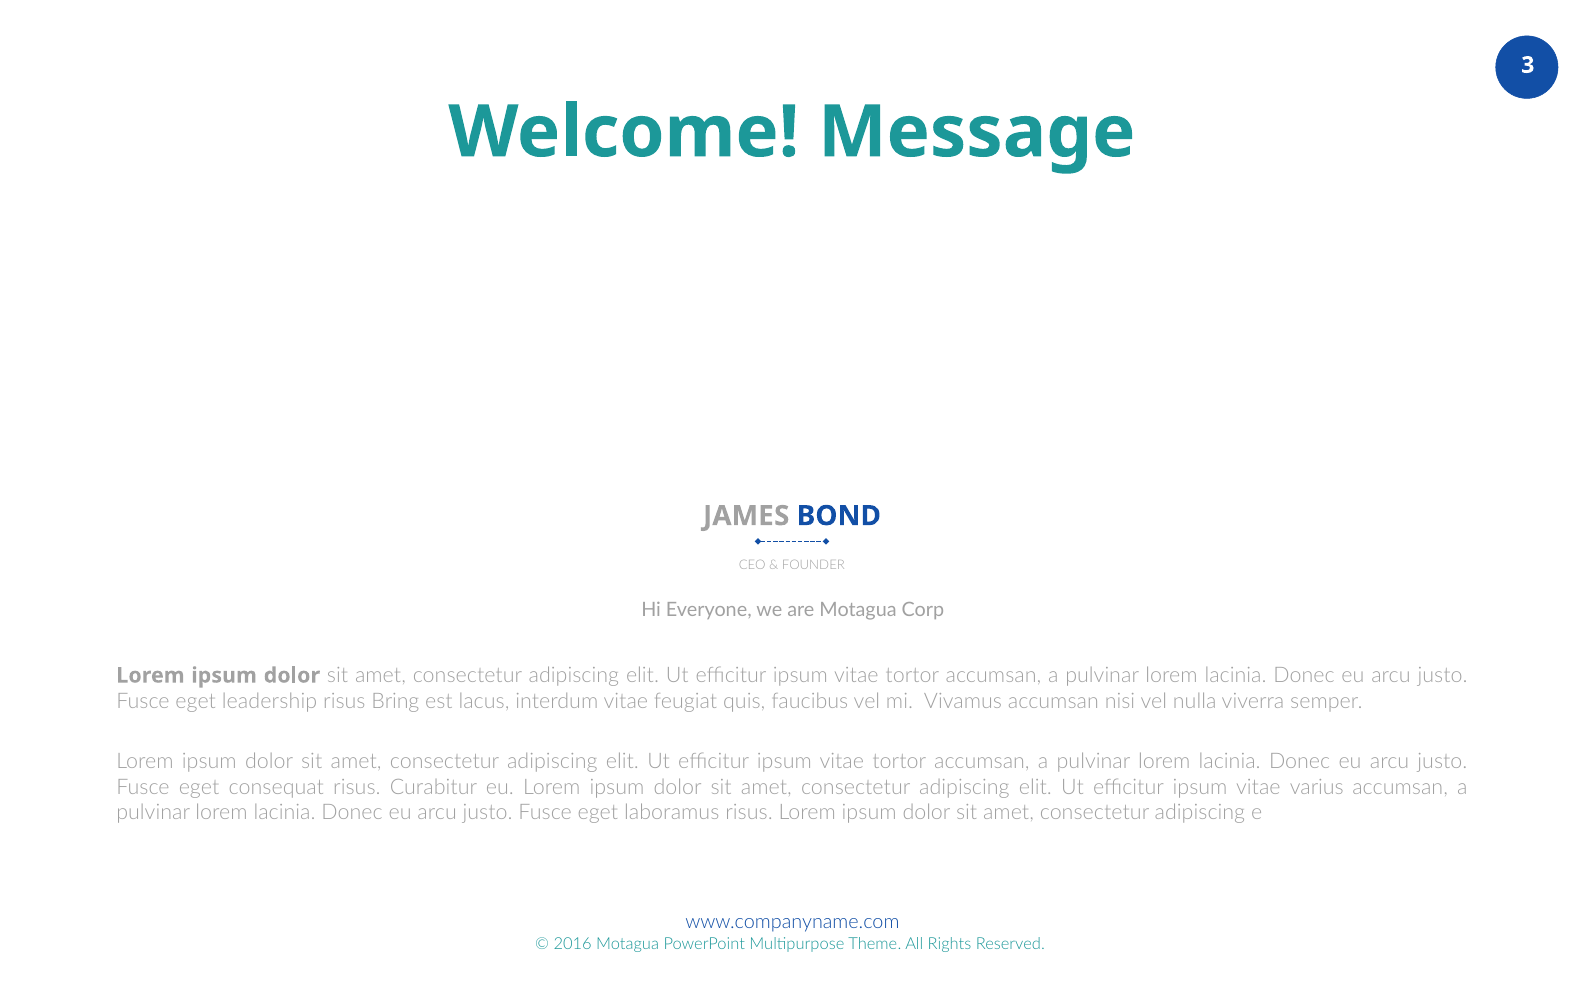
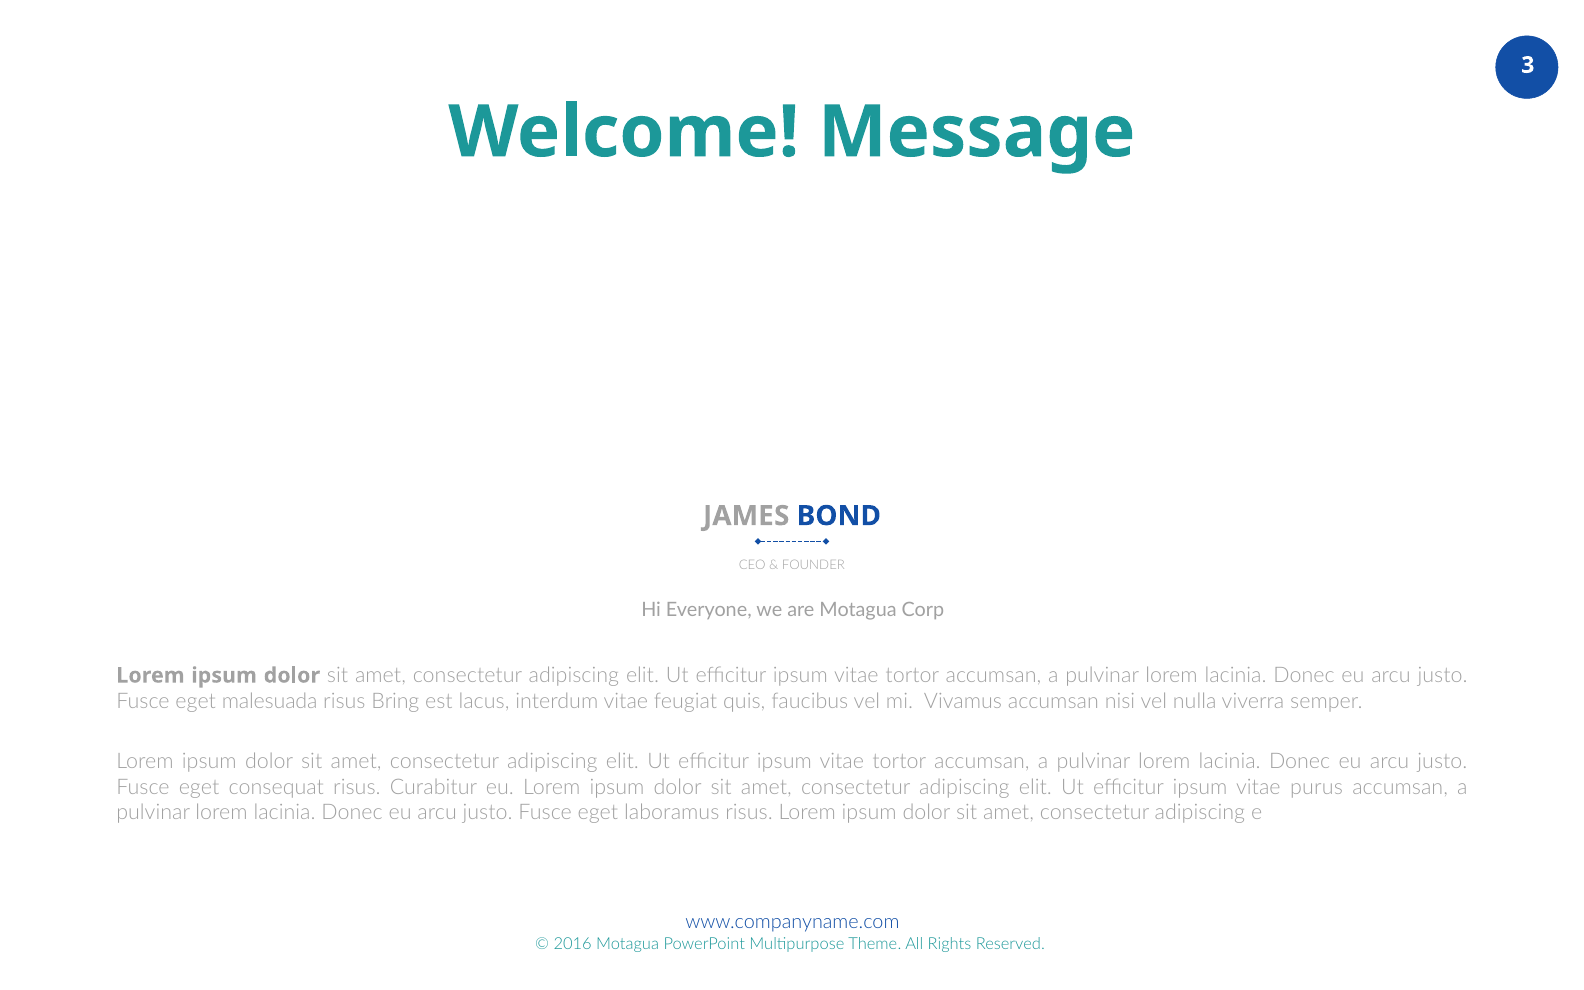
leadership: leadership -> malesuada (270, 701)
varius: varius -> purus (1317, 787)
